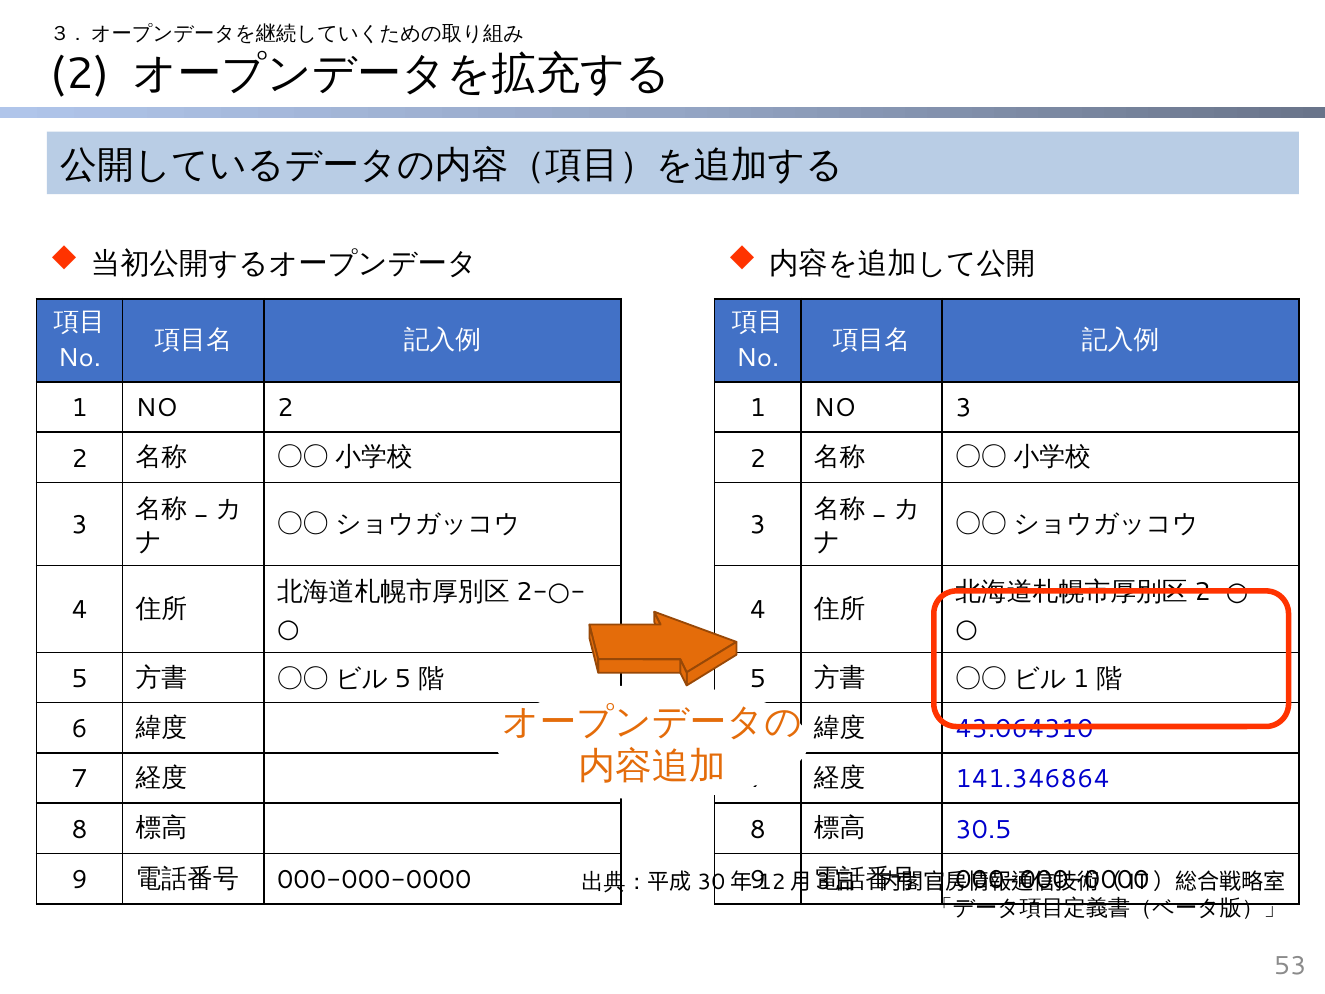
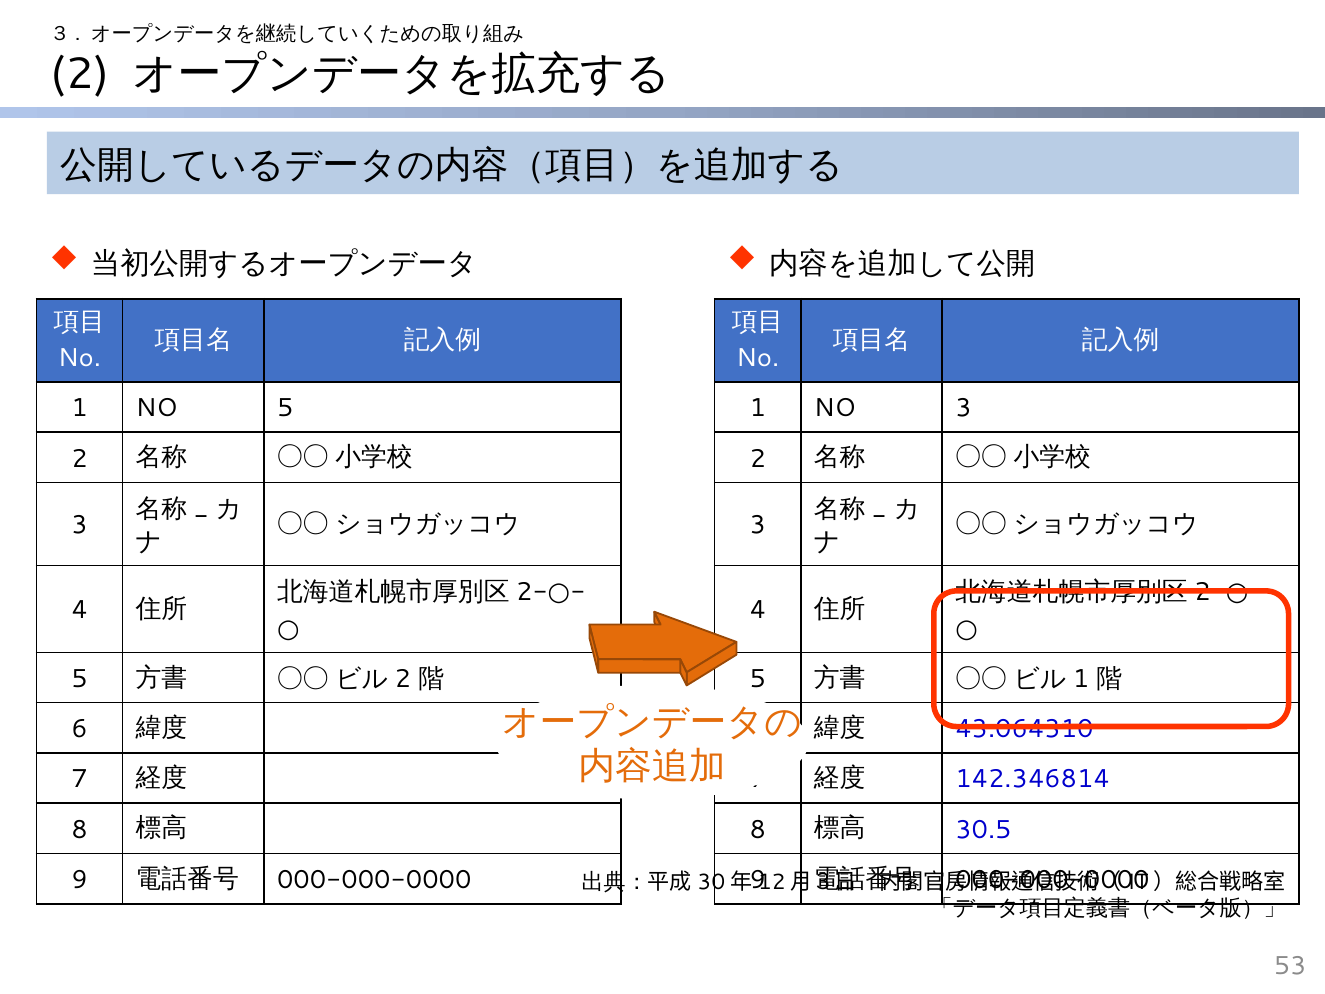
NO 2: 2 -> 5 (285, 408)
5: 5 -> 2 (403, 679)
141.346864: 141.346864 -> 142.346814 (1033, 779)
